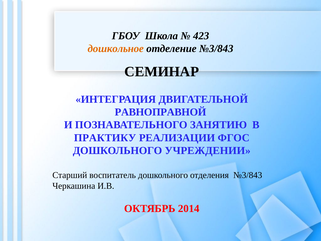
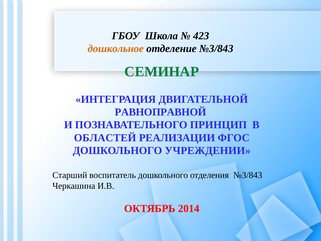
СЕМИНАР colour: black -> green (162, 72)
ЗАНЯТИЮ: ЗАНЯТИЮ -> ПРИНЦИП (218, 125)
ПРАКТИКУ: ПРАКТИКУ -> ОБЛАСТЕЙ (105, 138)
